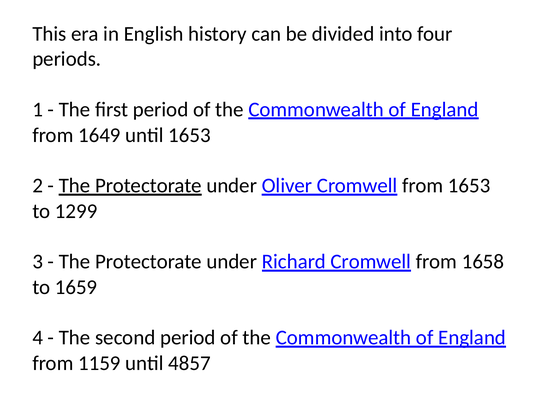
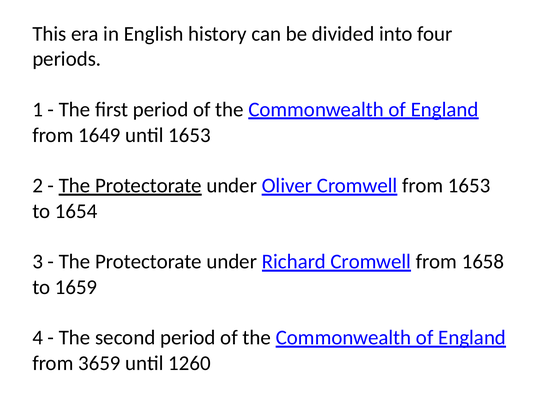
1299: 1299 -> 1654 (76, 211)
1159: 1159 -> 3659 (99, 363)
4857: 4857 -> 1260 (189, 363)
